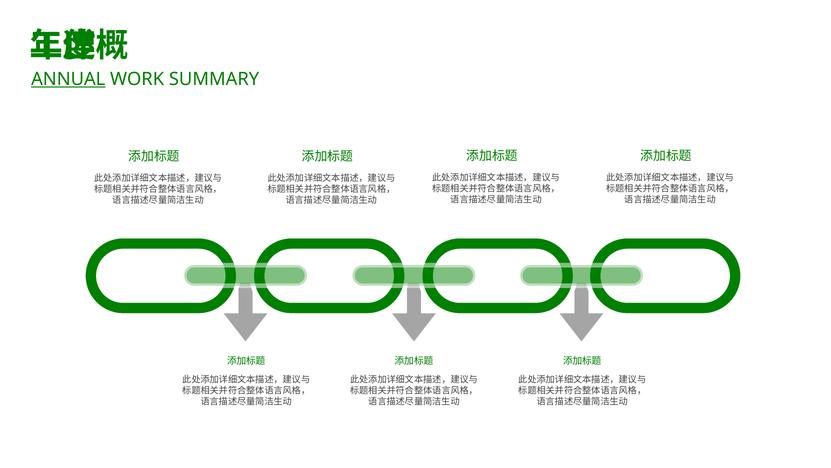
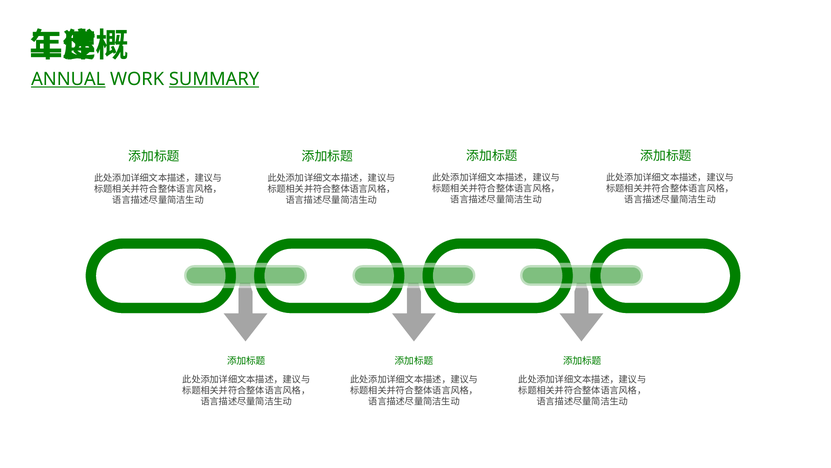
SUMMARY underline: none -> present (214, 79)
